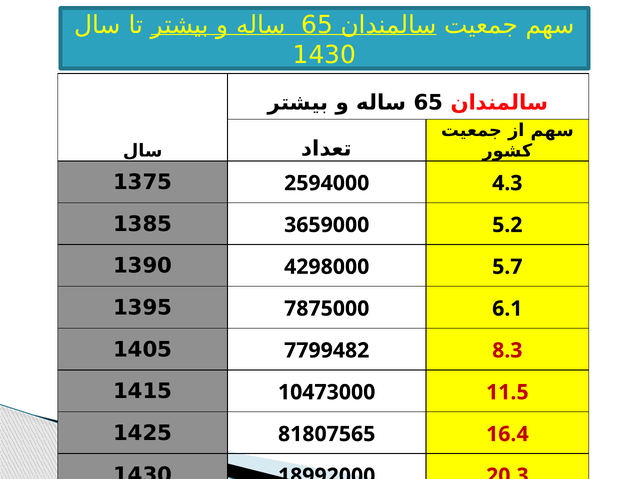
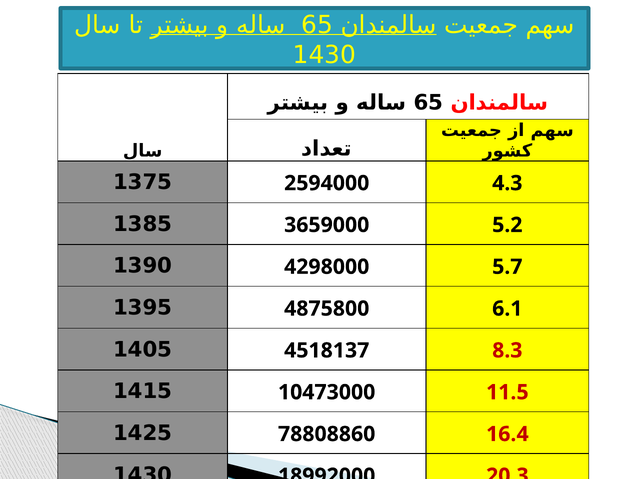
7875000: 7875000 -> 4875800 (327, 309)
7799482: 7799482 -> 4518137 (327, 351)
81807565: 81807565 -> 78808860 (327, 434)
